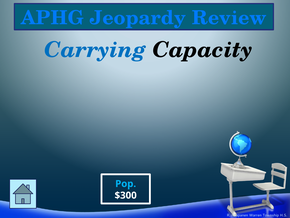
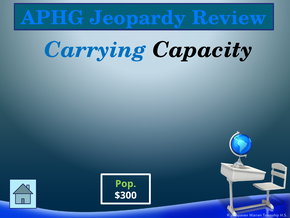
Pop colour: light blue -> light green (126, 183)
